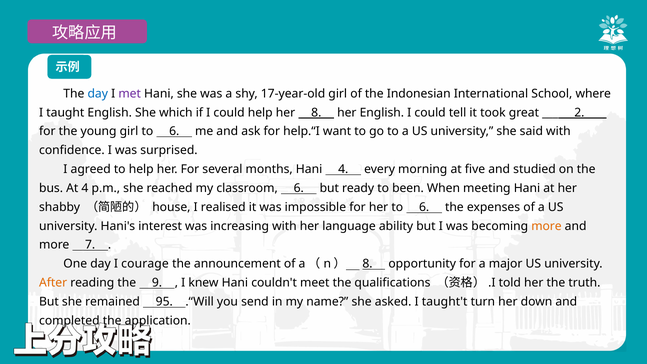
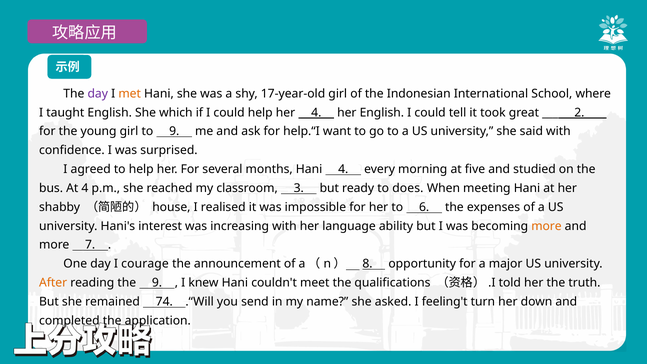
day colour: blue -> purple (98, 94)
met colour: purple -> orange (130, 94)
her 8: 8 -> 4 (316, 113)
girl to 6: 6 -> 9 (174, 131)
classroom 6: 6 -> 3 (299, 188)
been: been -> does (408, 188)
95: 95 -> 74 (164, 302)
taught't: taught't -> feeling't (445, 302)
